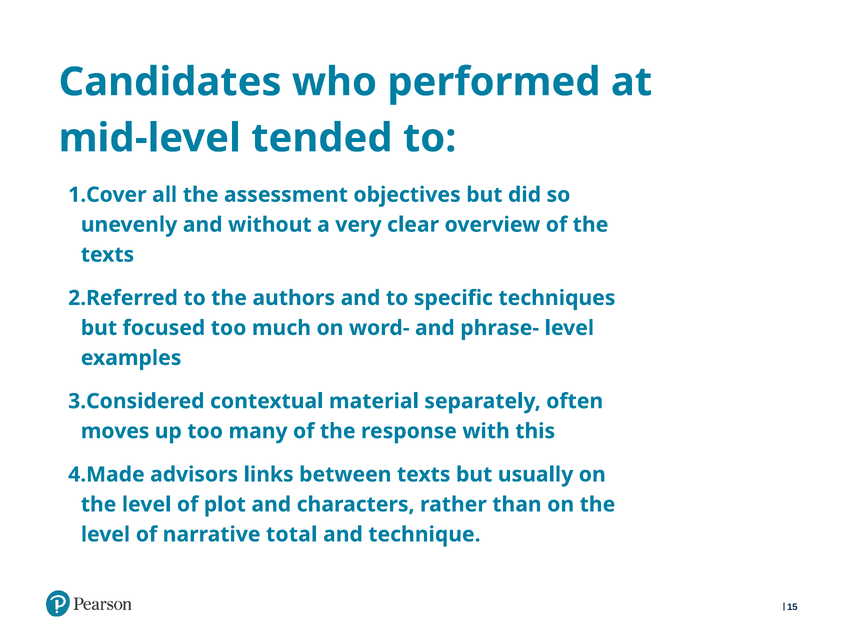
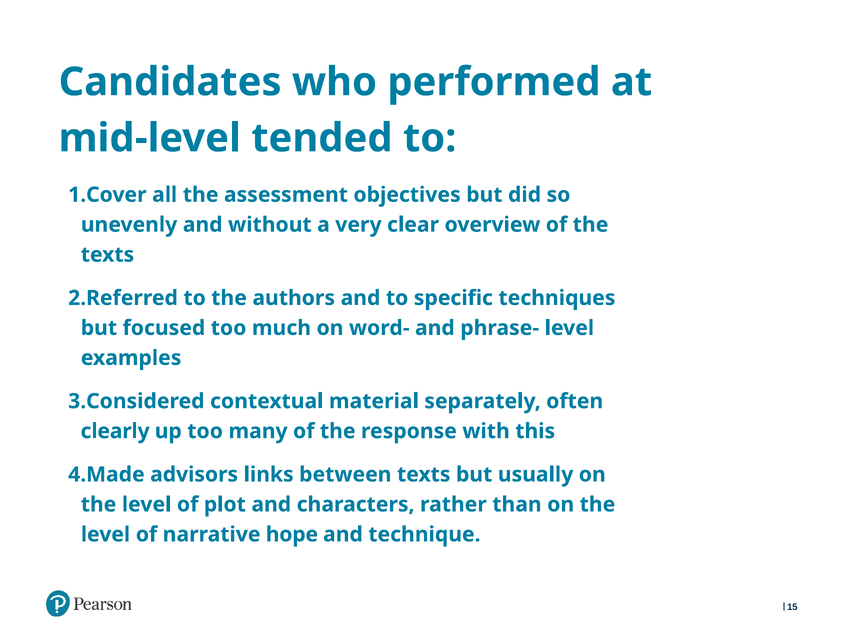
moves: moves -> clearly (115, 431)
total: total -> hope (292, 535)
